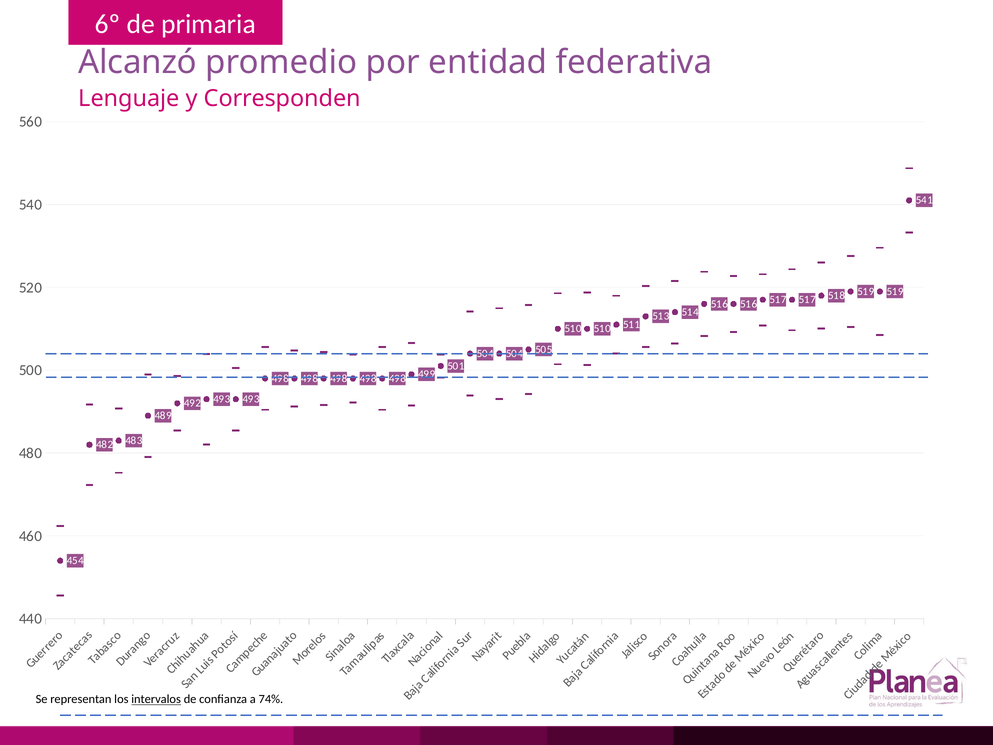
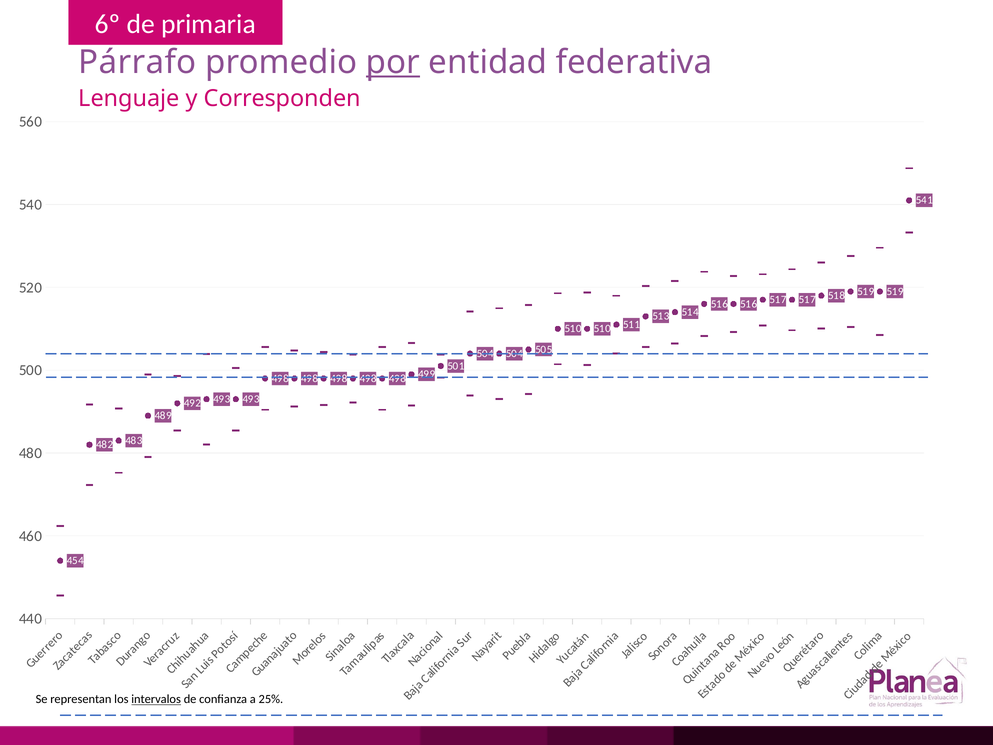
Alcanzó: Alcanzó -> Párrafo (137, 62)
por underline: none -> present (393, 62)
74%: 74% -> 25% (271, 699)
